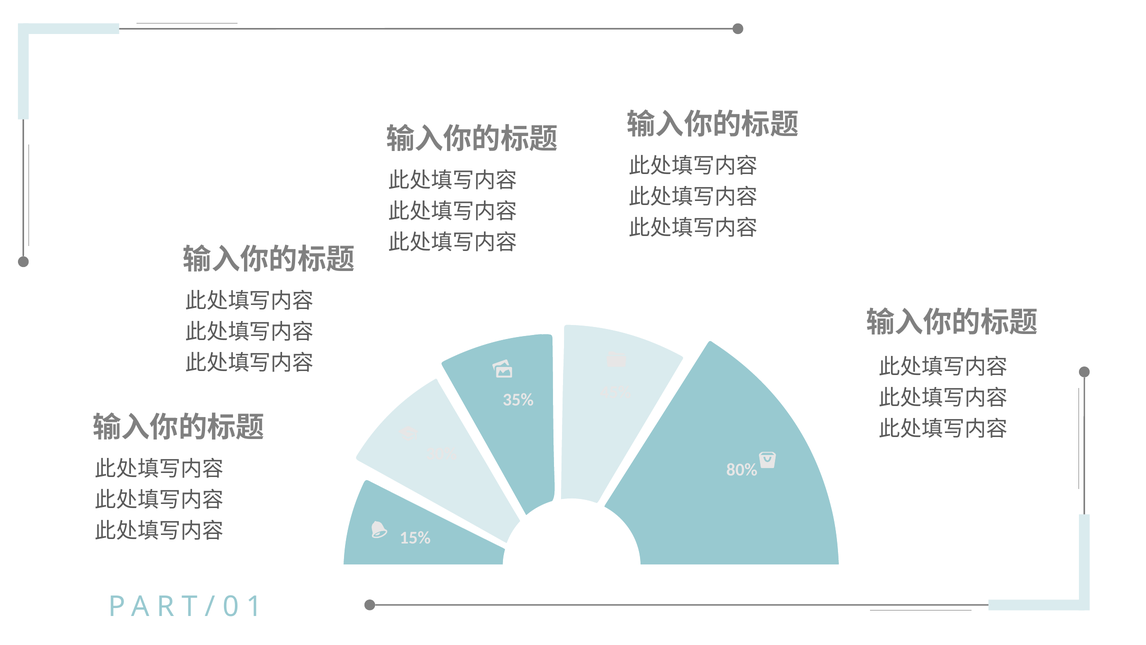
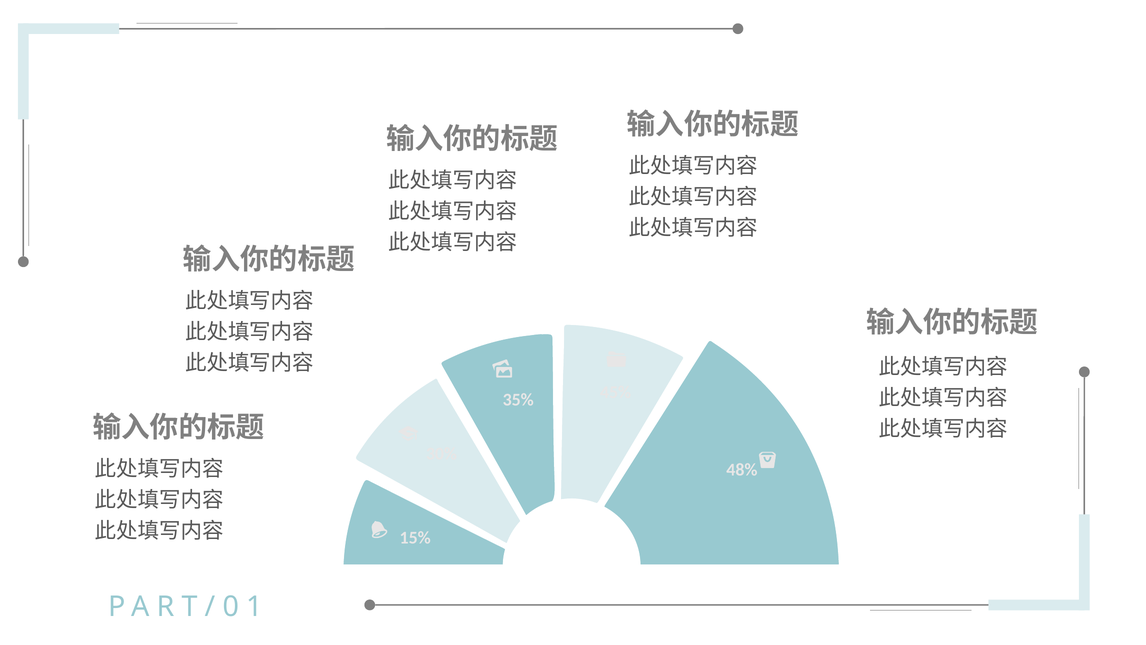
80%: 80% -> 48% (742, 470)
